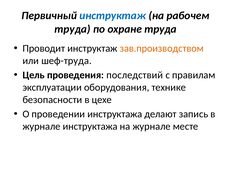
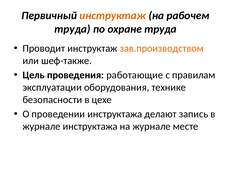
инструктаж colour: blue -> orange (113, 16)
шеф-труда: шеф-труда -> шеф-также (67, 61)
последствий: последствий -> работающие (135, 75)
